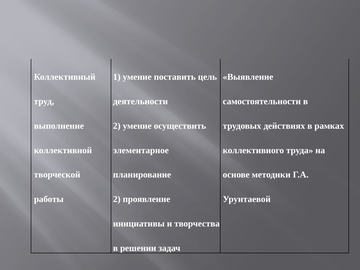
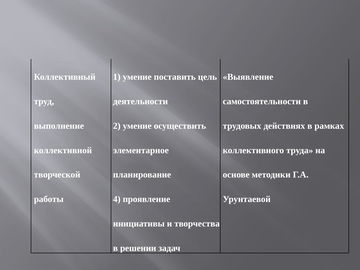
работы 2: 2 -> 4 (117, 199)
